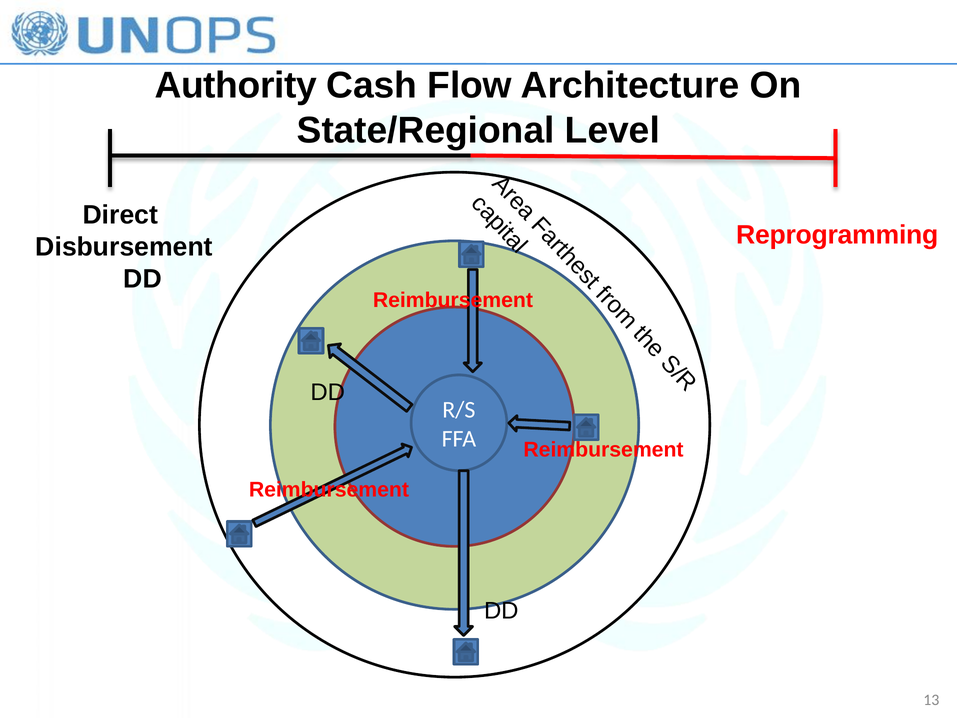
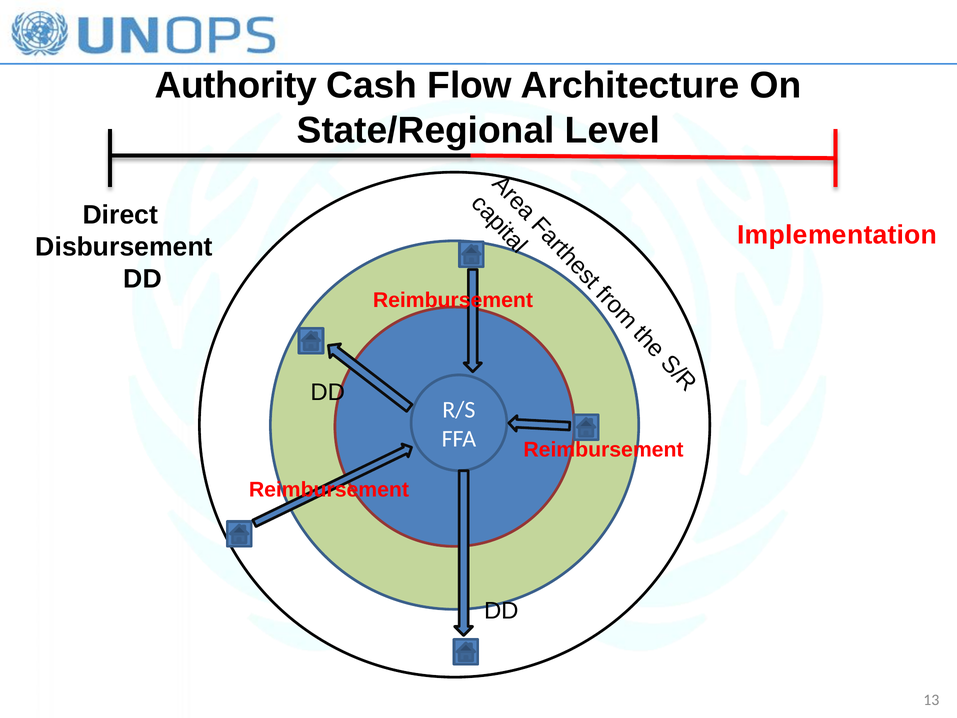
Reprogramming: Reprogramming -> Implementation (837, 235)
